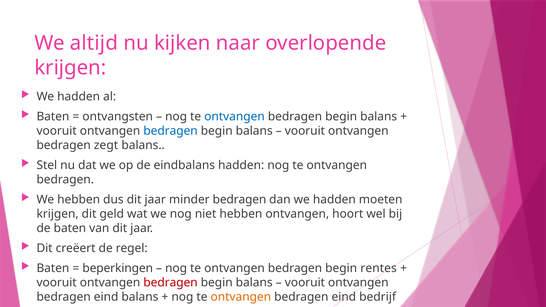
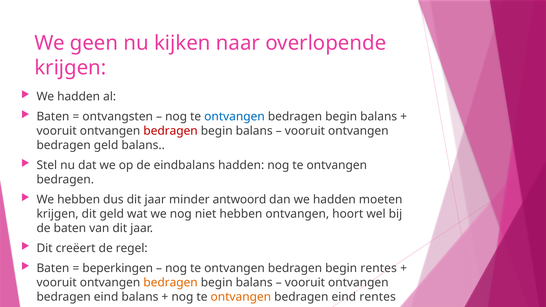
altijd: altijd -> geen (94, 43)
bedragen colour: blue -> red (171, 131)
bedragen zegt: zegt -> geld (106, 145)
minder bedragen: bedragen -> antwoord (239, 200)
bedragen colour: red -> orange (171, 283)
eind bedrijf: bedrijf -> rentes (378, 297)
